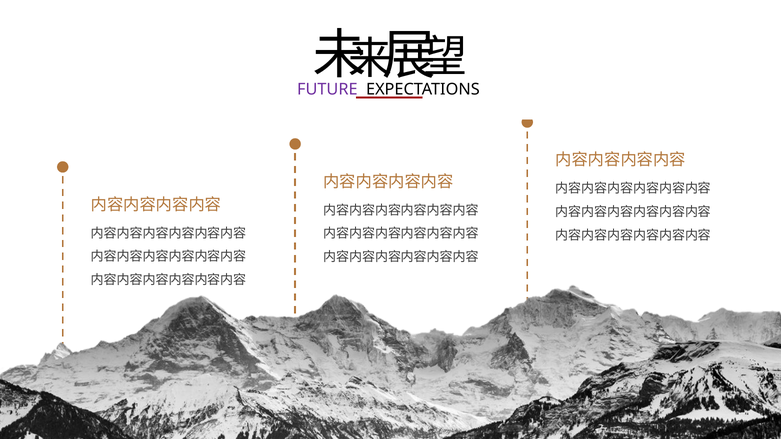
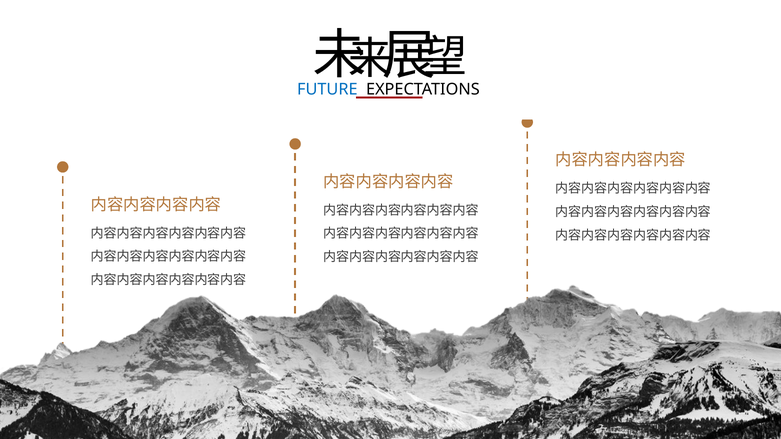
FUTURE colour: purple -> blue (327, 90)
